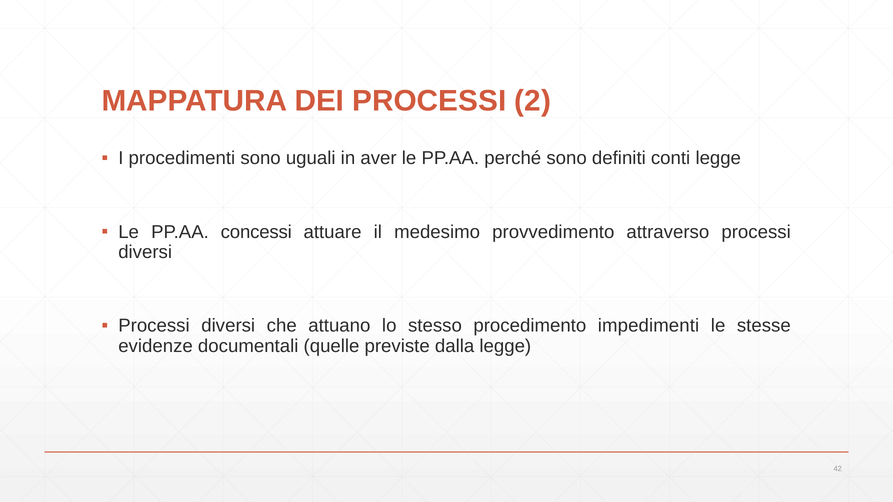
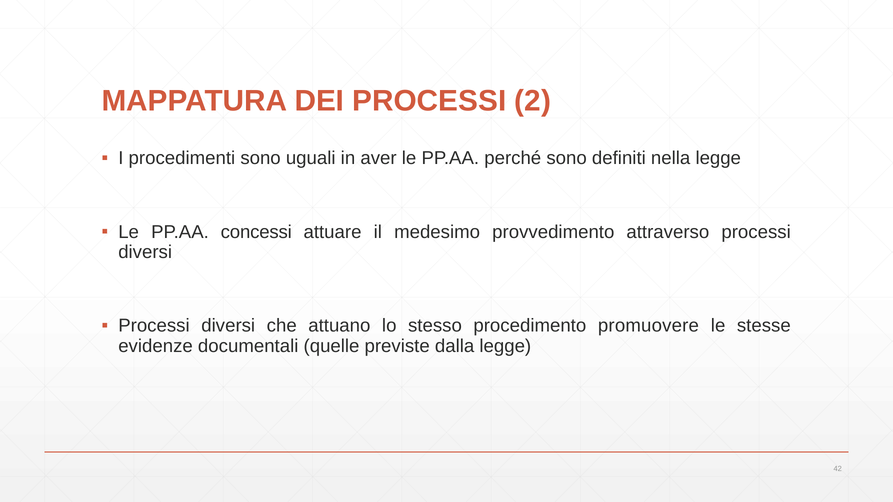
conti: conti -> nella (671, 158)
impedimenti: impedimenti -> promuovere (648, 326)
